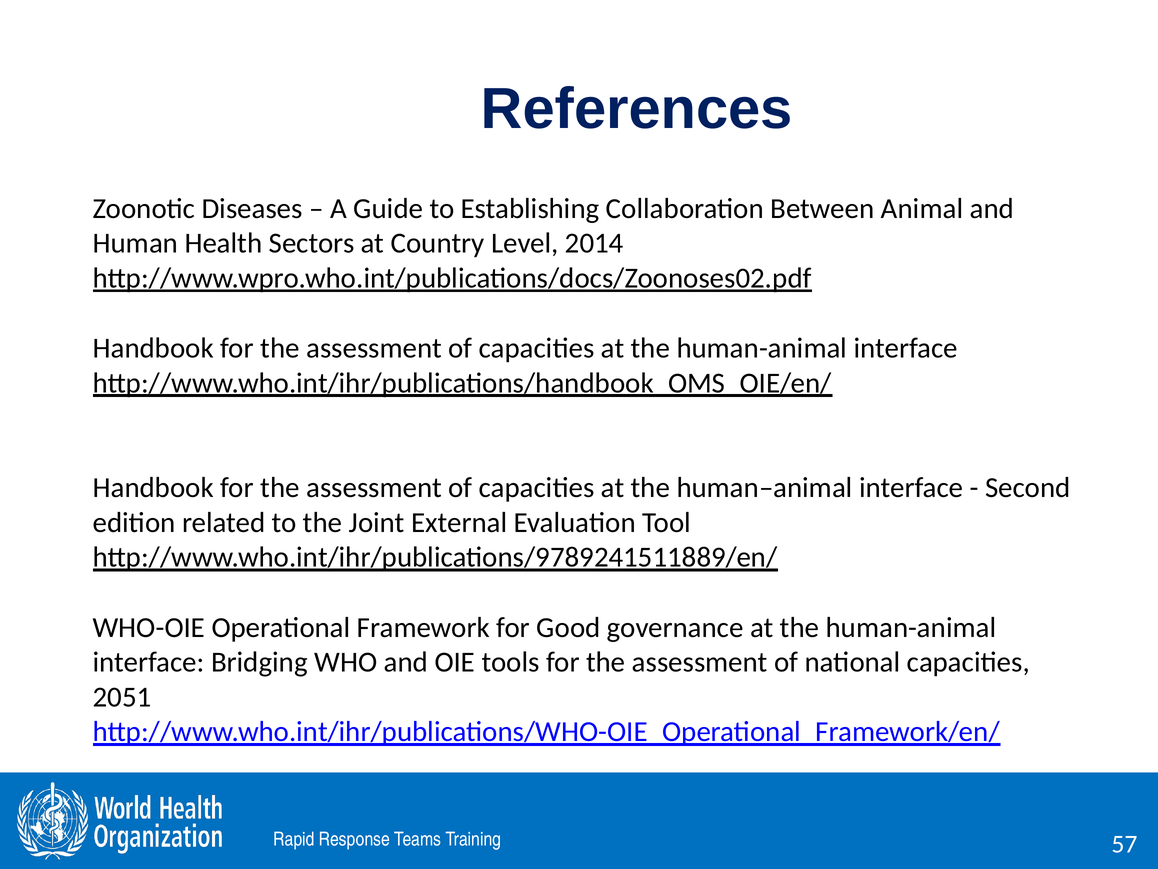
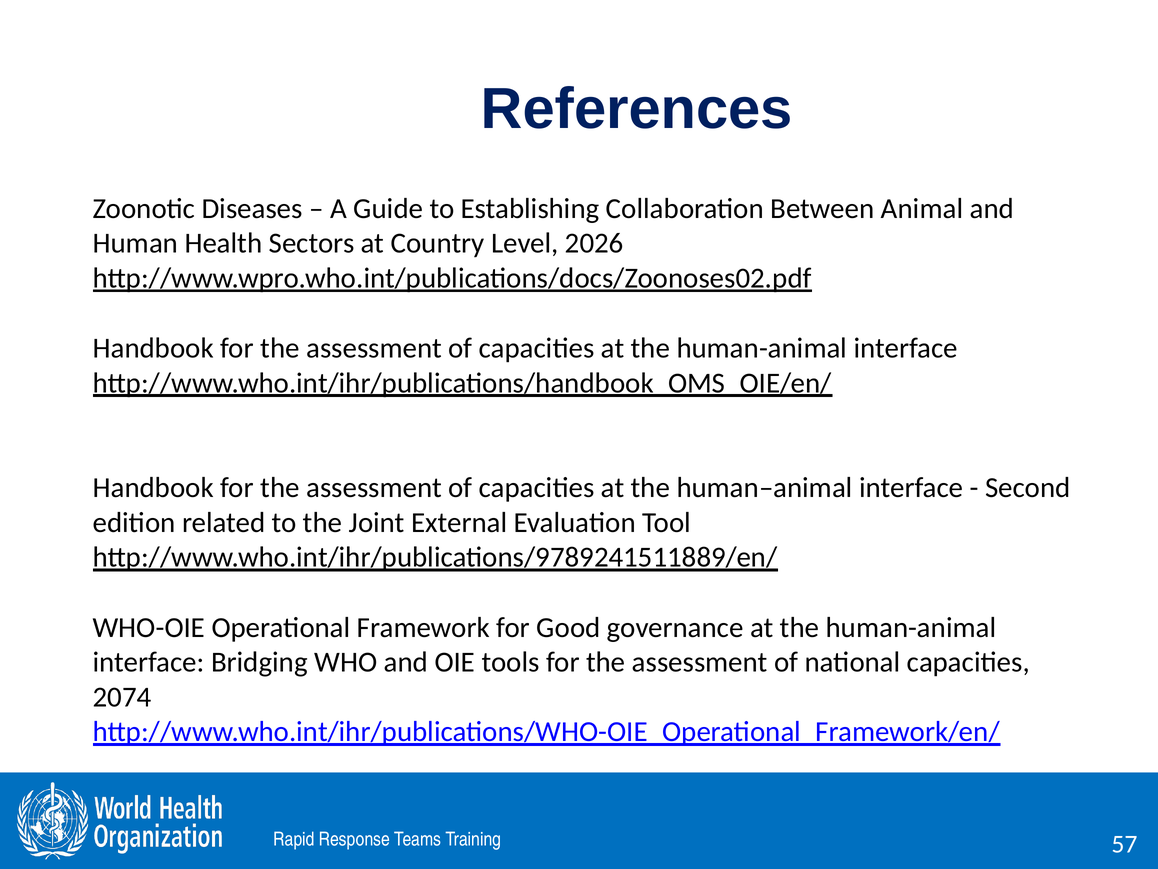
2014: 2014 -> 2026 (594, 243)
2051: 2051 -> 2074 (122, 697)
